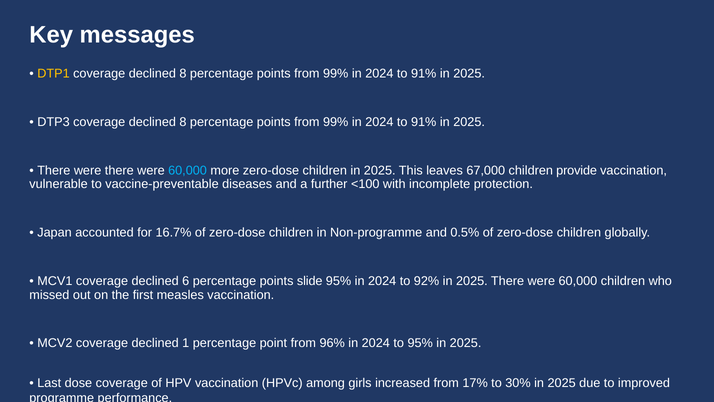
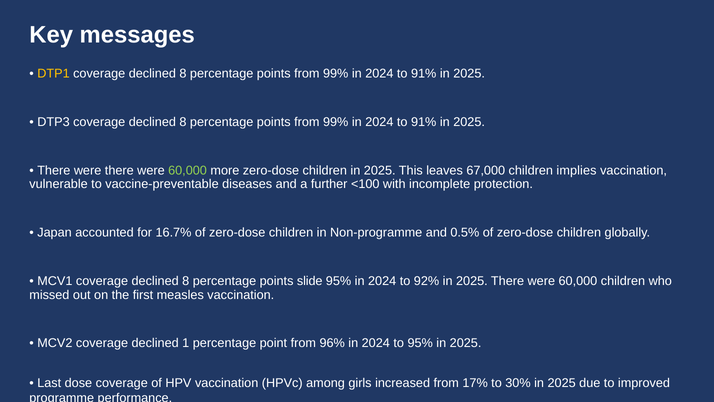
60,000 colour: light blue -> light green (188, 170)
provide: provide -> implies (576, 170)
MCV1 coverage declined 6: 6 -> 8 (186, 281)
